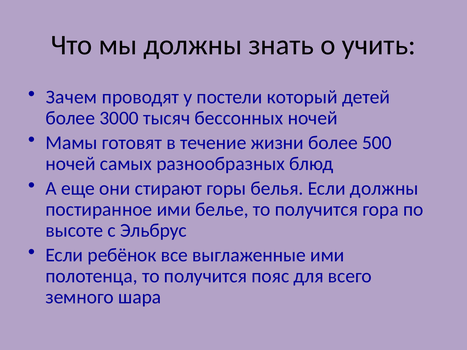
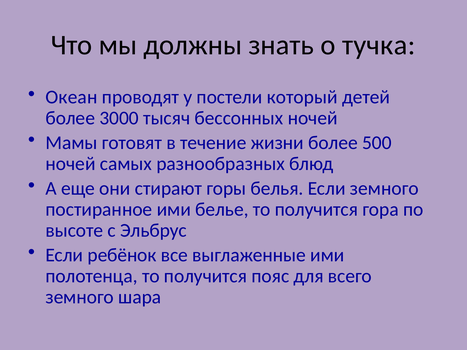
учить: учить -> тучка (379, 45)
Зачем: Зачем -> Океан (71, 97)
Если должны: должны -> земного (384, 189)
